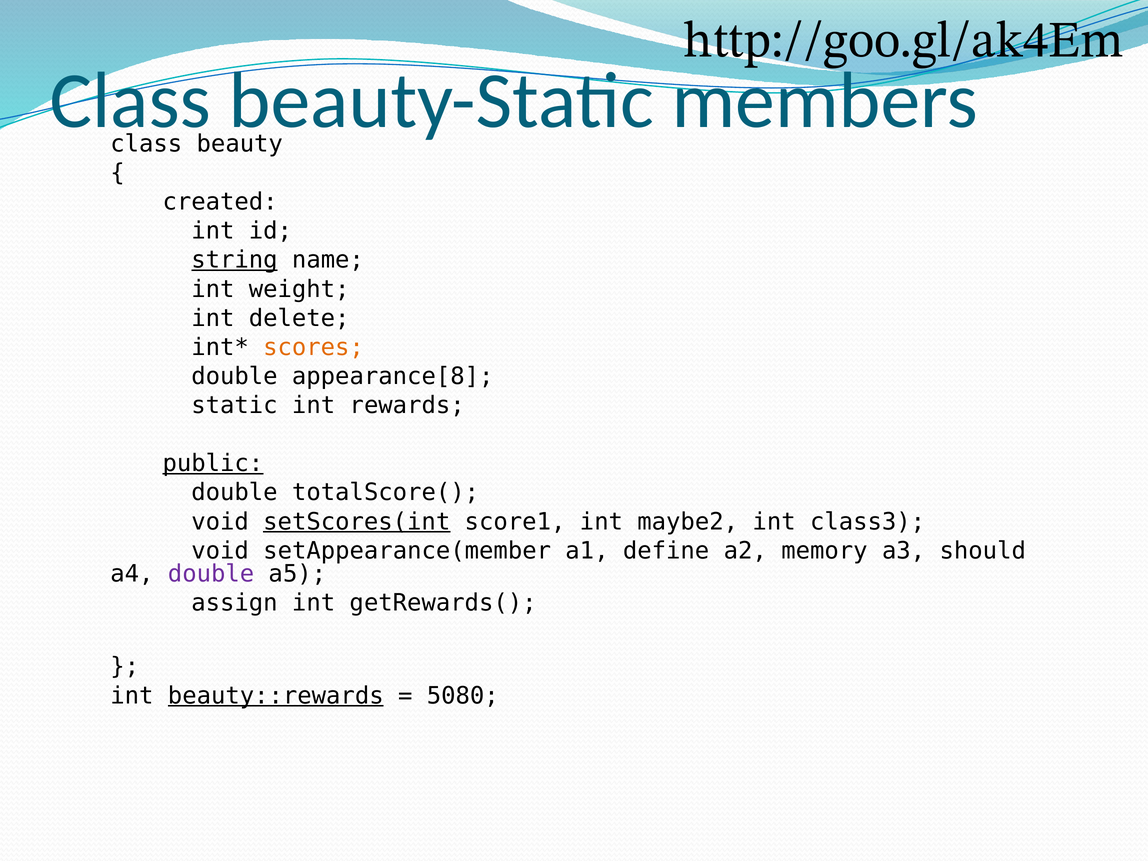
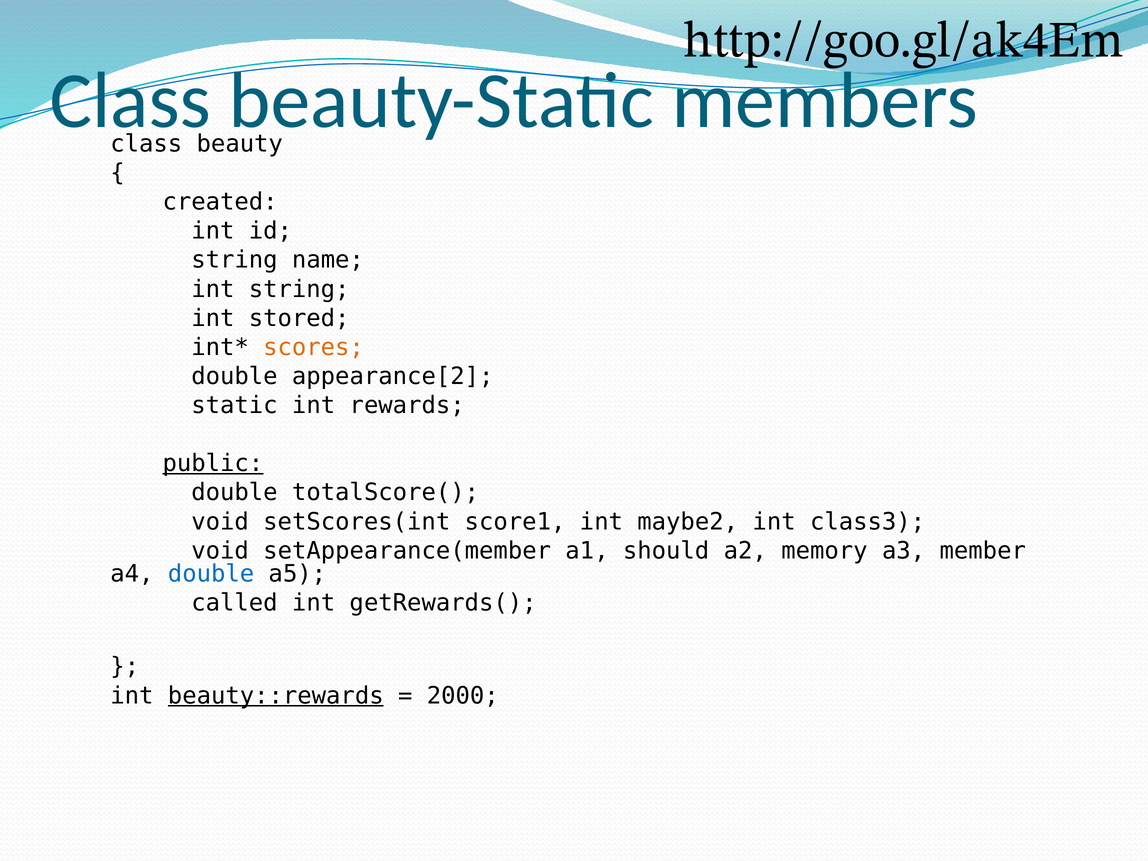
string underline: present -> none (234, 260)
int weight: weight -> string (299, 289)
delete: delete -> stored (299, 318)
appearance[8: appearance[8 -> appearance[2 (393, 376)
setScores(int underline: present -> none (357, 522)
define: define -> should (666, 551)
should: should -> member (983, 551)
double colour: purple -> blue (211, 574)
assign: assign -> called (234, 603)
5080: 5080 -> 2000 (463, 696)
